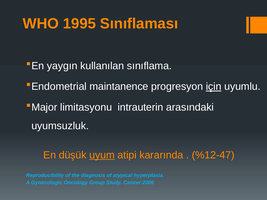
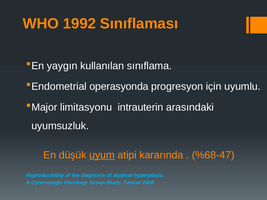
1995: 1995 -> 1992 (79, 24)
maintanence: maintanence -> operasyonda (119, 87)
için underline: present -> none (214, 87)
%12-47: %12-47 -> %68-47 (213, 155)
